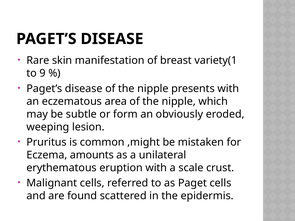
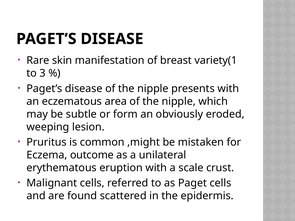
9: 9 -> 3 (43, 73)
amounts: amounts -> outcome (92, 155)
